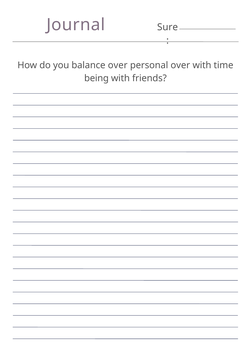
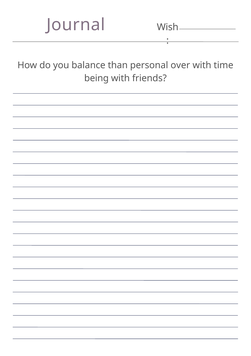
Sure: Sure -> Wish (168, 27)
balance over: over -> than (118, 65)
